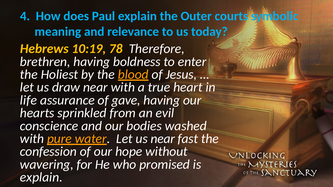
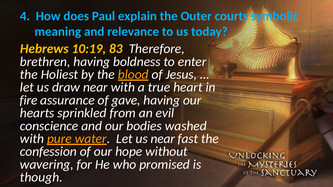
78: 78 -> 83 (116, 49)
life: life -> fire (29, 100)
explain: explain -> though (41, 178)
